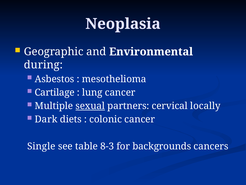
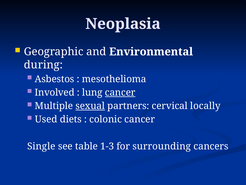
Cartilage: Cartilage -> Involved (55, 92)
cancer underline: none -> present (120, 92)
Dark: Dark -> Used (46, 119)
8-3: 8-3 -> 1-3 (107, 146)
backgrounds: backgrounds -> surrounding (162, 146)
